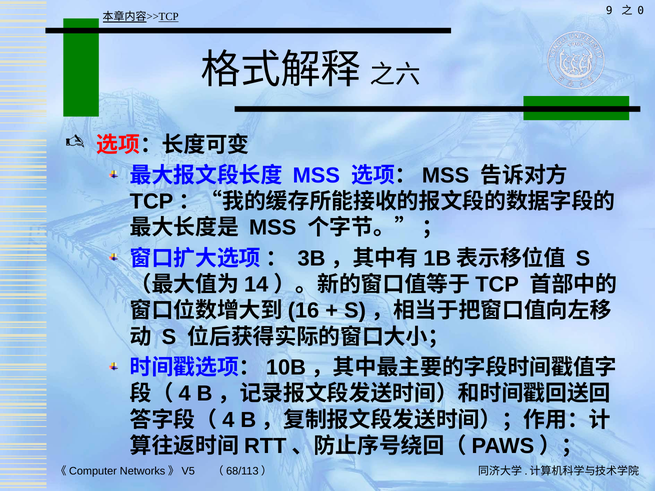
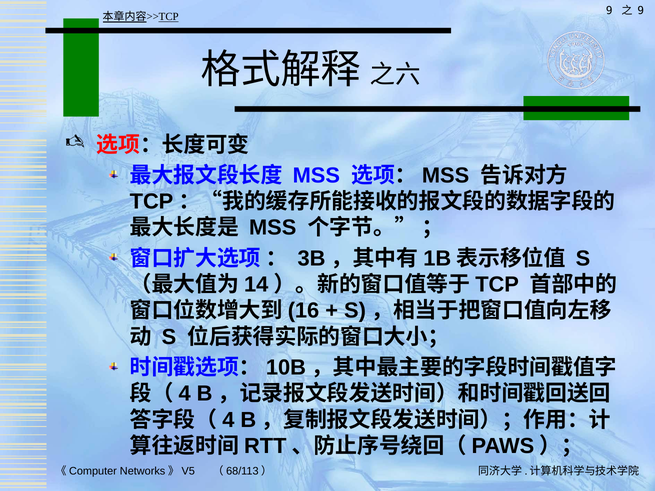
0: 0 -> 9 (641, 11)
